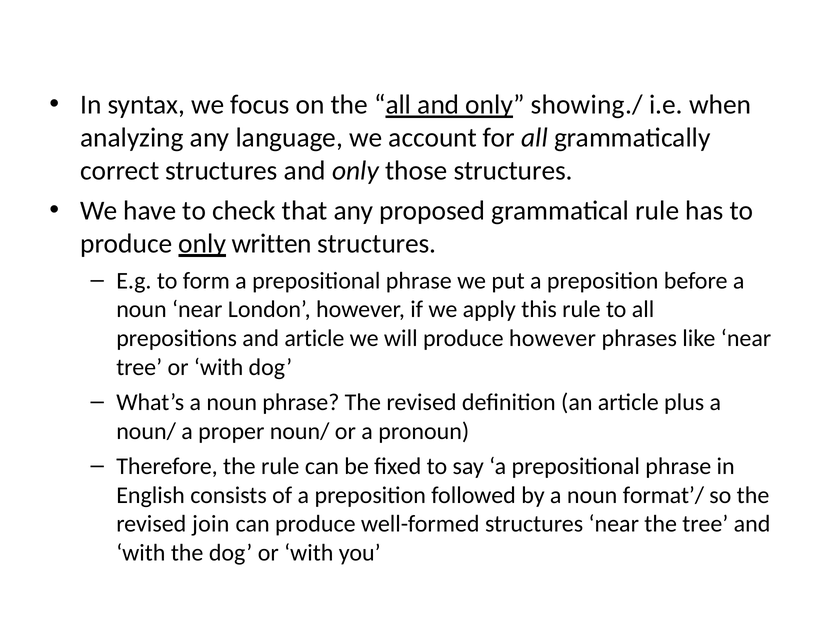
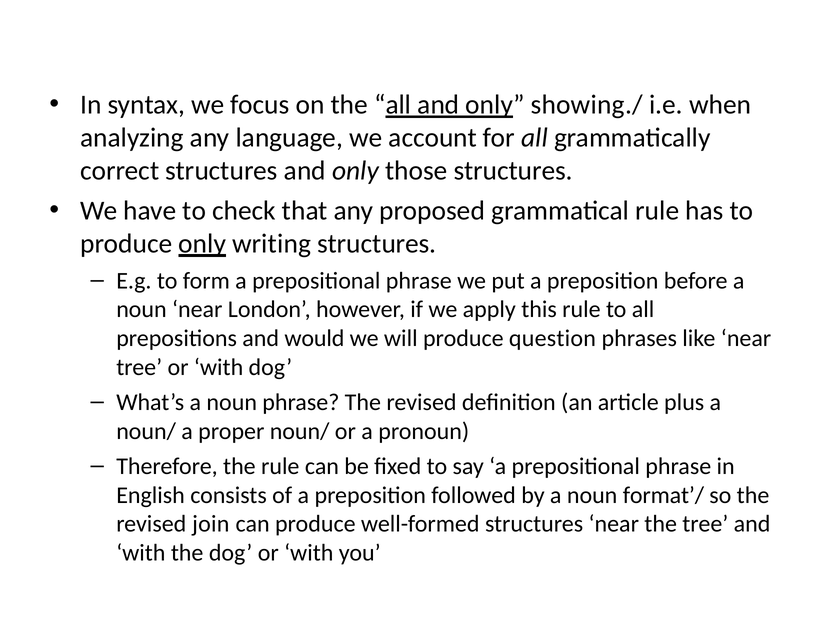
written: written -> writing (272, 244)
and article: article -> would (314, 338)
produce however: however -> question (552, 338)
